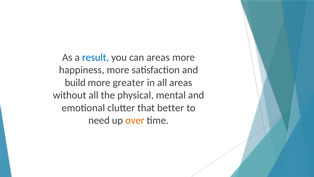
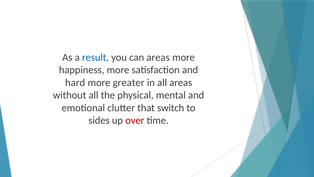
build: build -> hard (75, 82)
better: better -> switch (171, 108)
need: need -> sides (99, 120)
over colour: orange -> red (135, 120)
